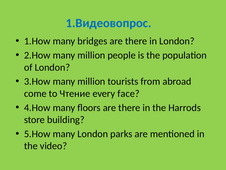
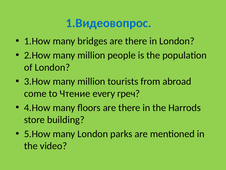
face: face -> греч (129, 93)
